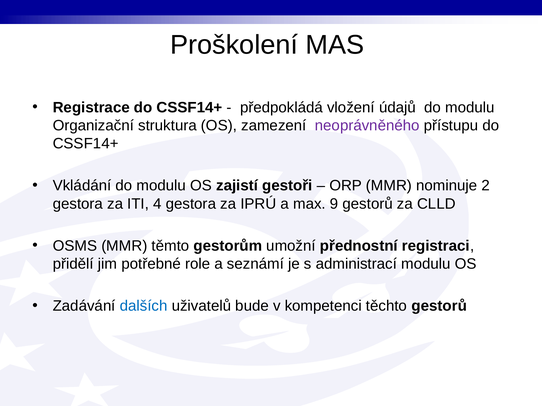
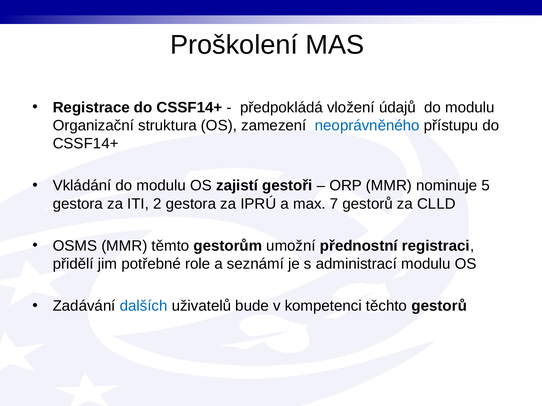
neoprávněného colour: purple -> blue (367, 126)
2: 2 -> 5 (486, 186)
4: 4 -> 2 (157, 204)
9: 9 -> 7 (334, 204)
